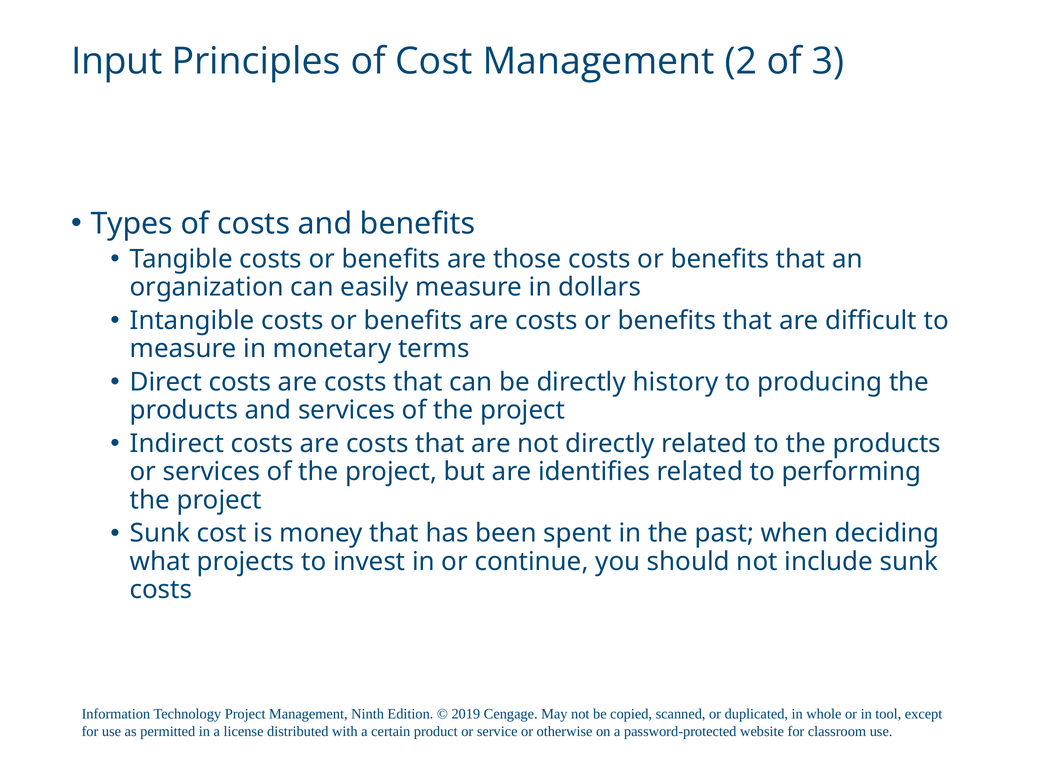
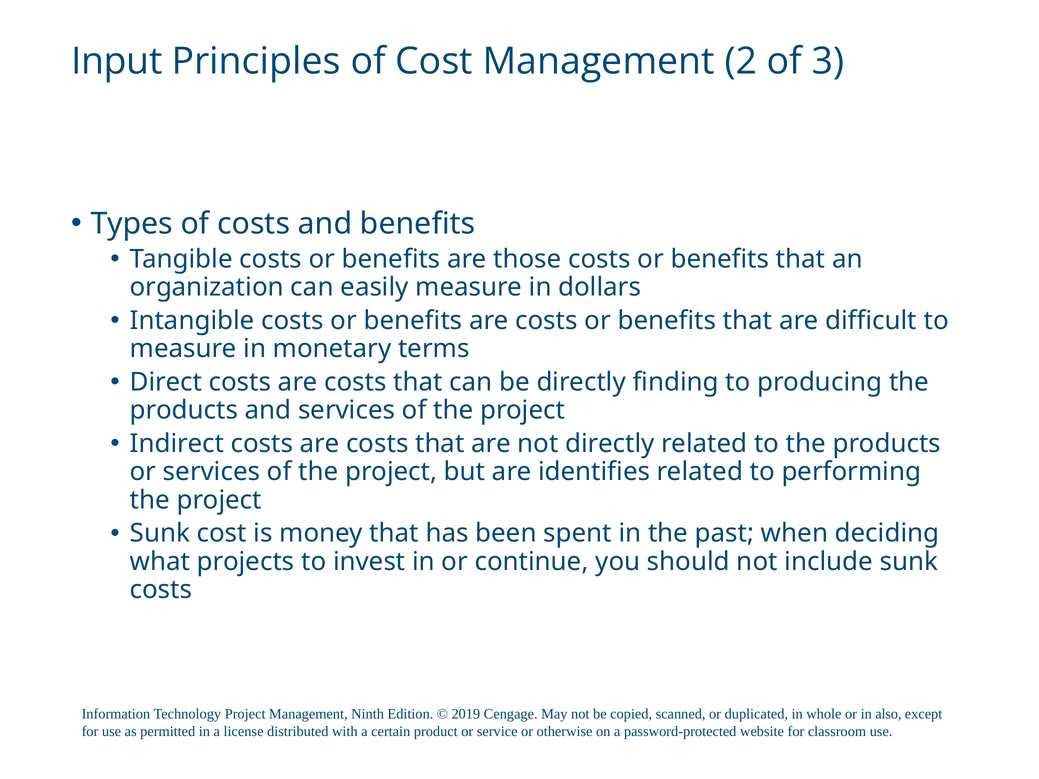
history: history -> finding (676, 382)
tool: tool -> also (888, 714)
